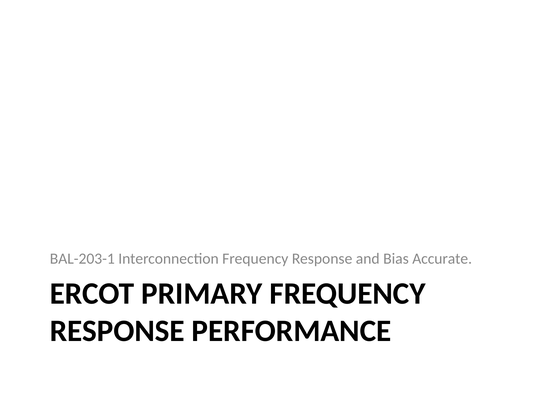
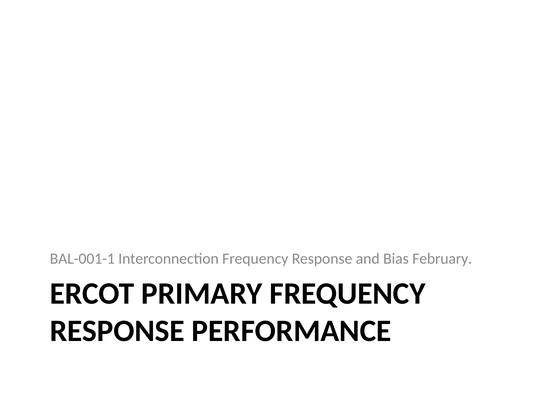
BAL-203-1: BAL-203-1 -> BAL-001-1 (82, 259)
Accurate: Accurate -> February (442, 259)
